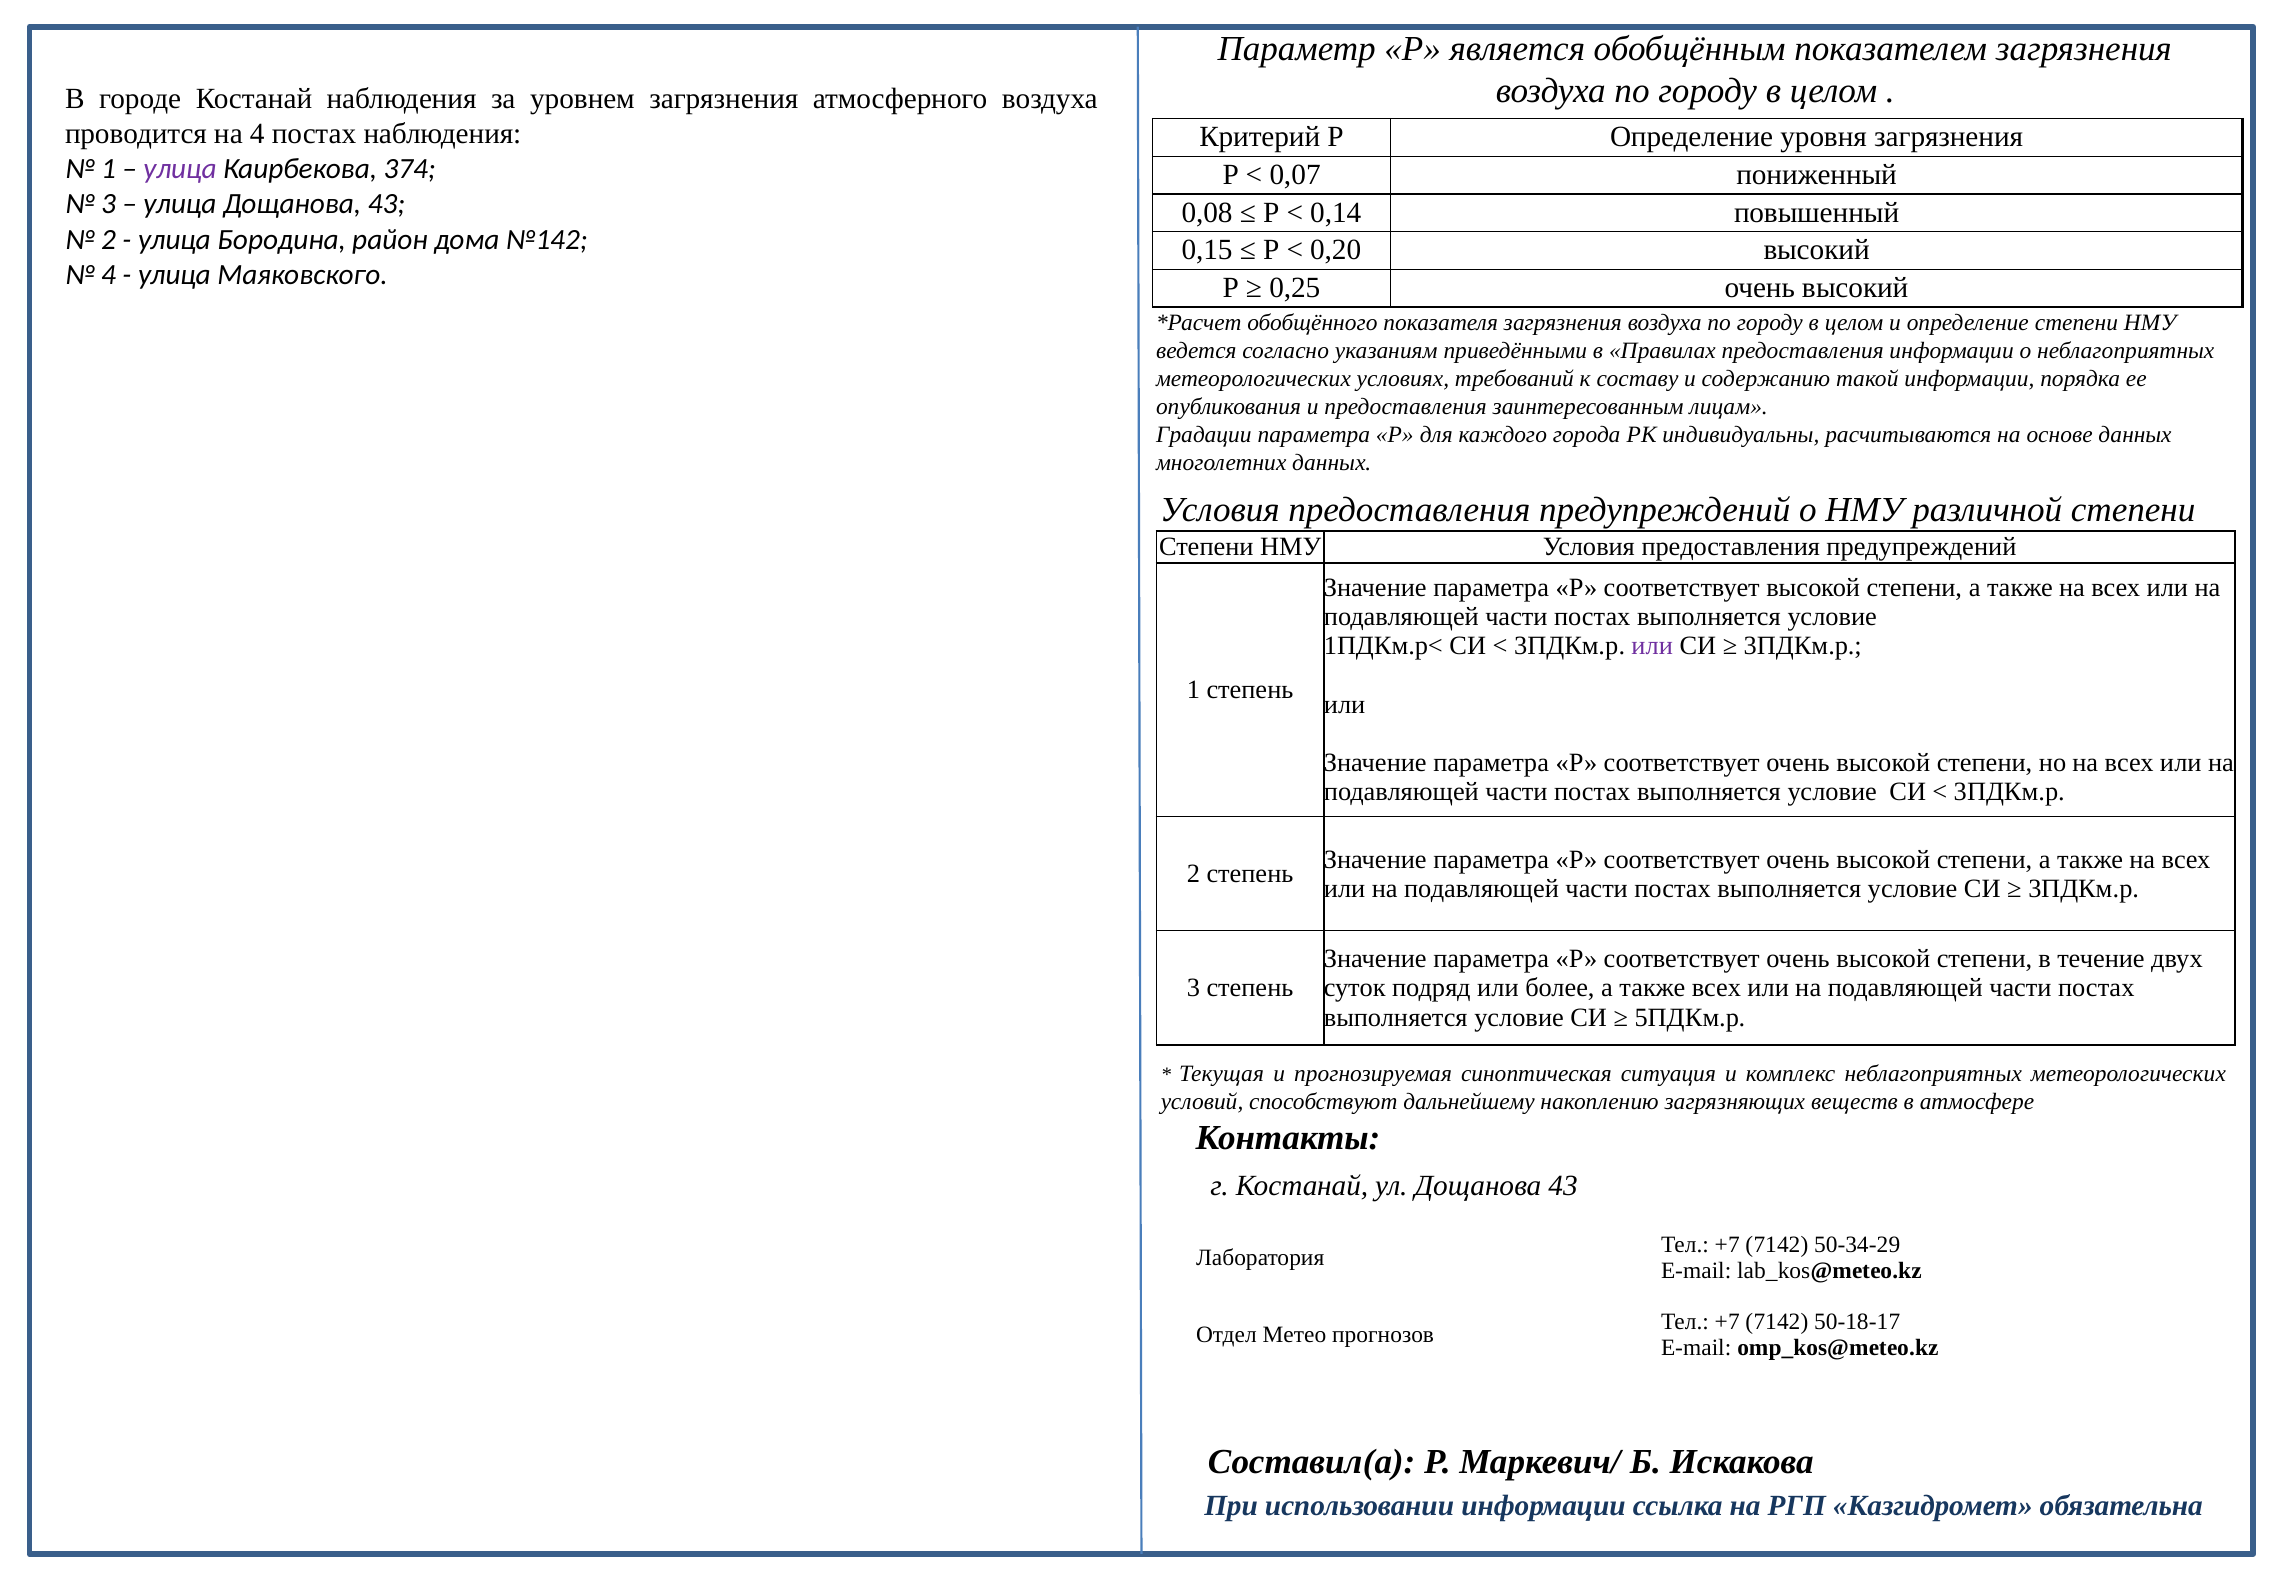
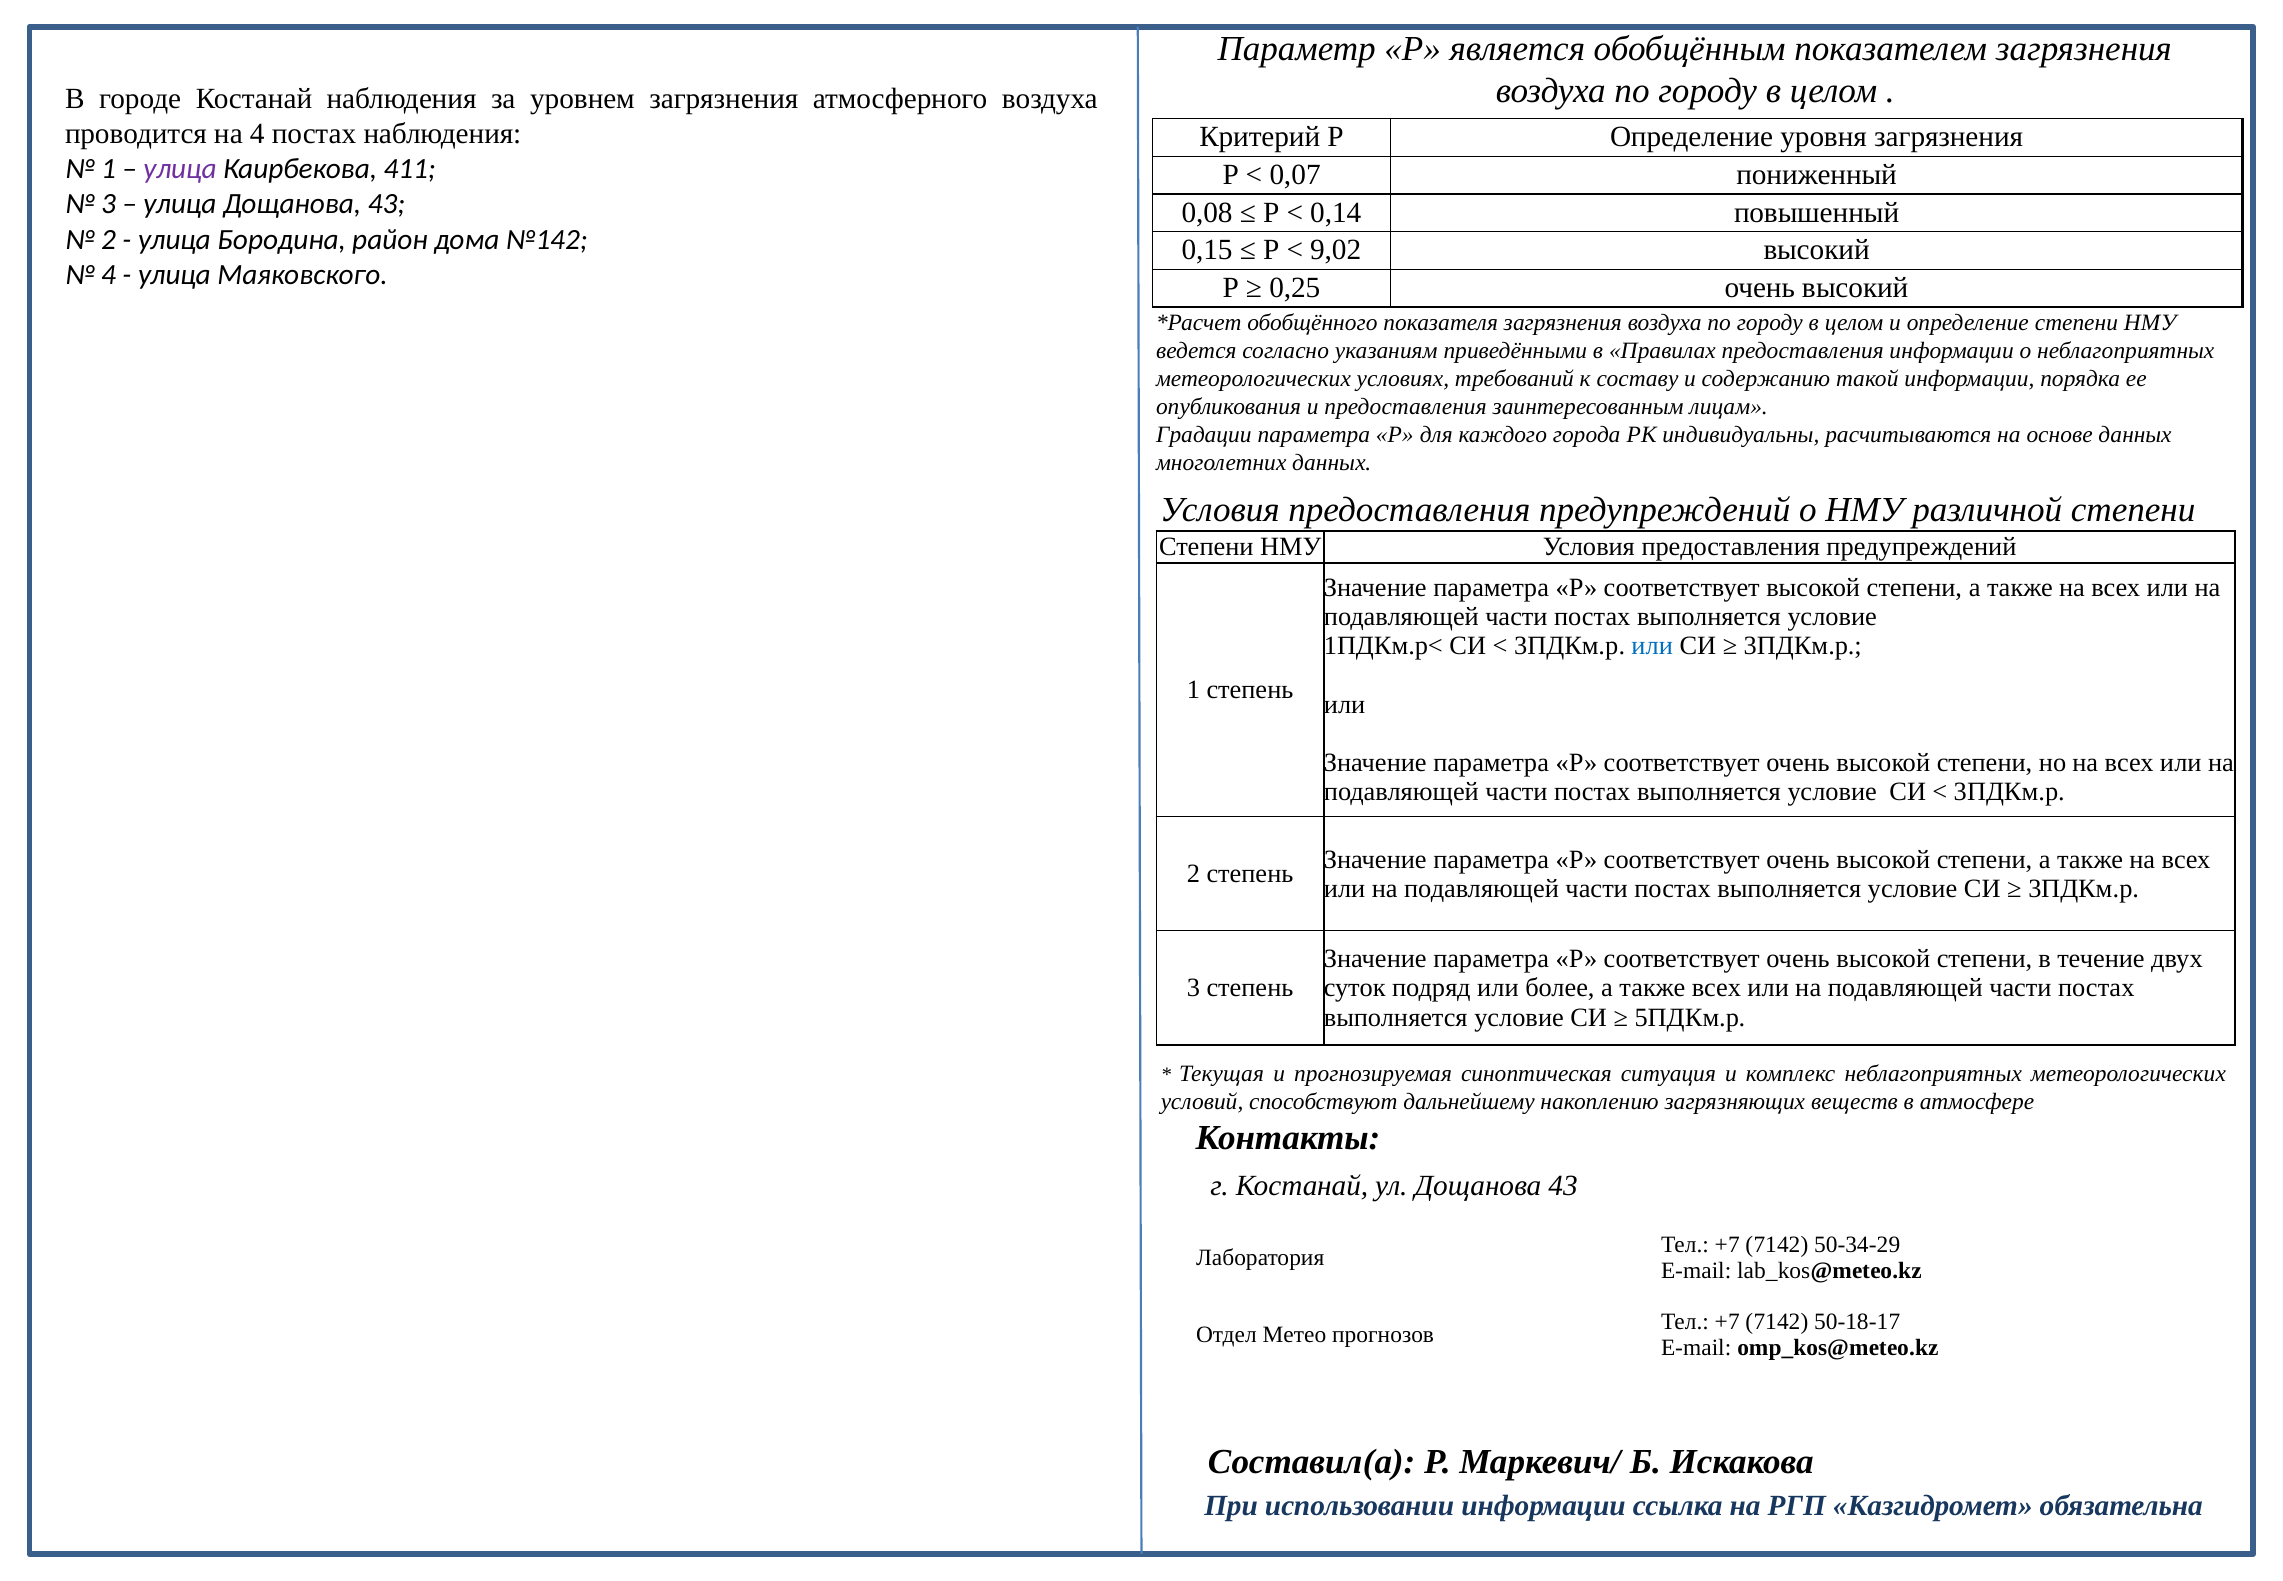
374: 374 -> 411 (410, 169)
0,20: 0,20 -> 9,02 (1336, 250)
или colour: purple -> blue (1652, 646)
